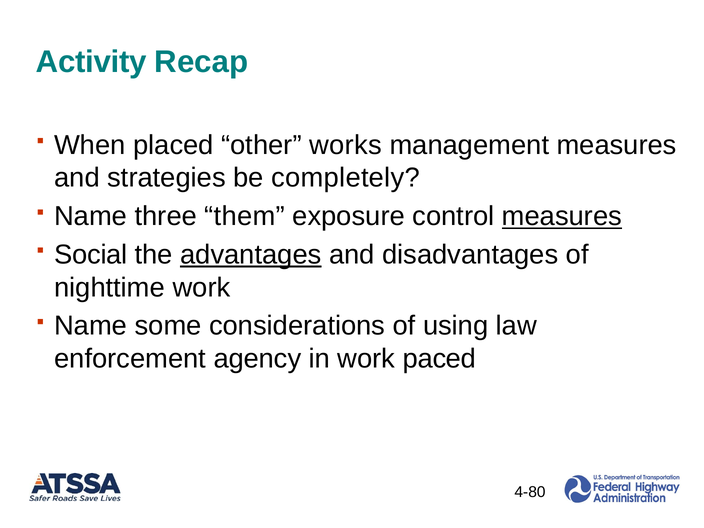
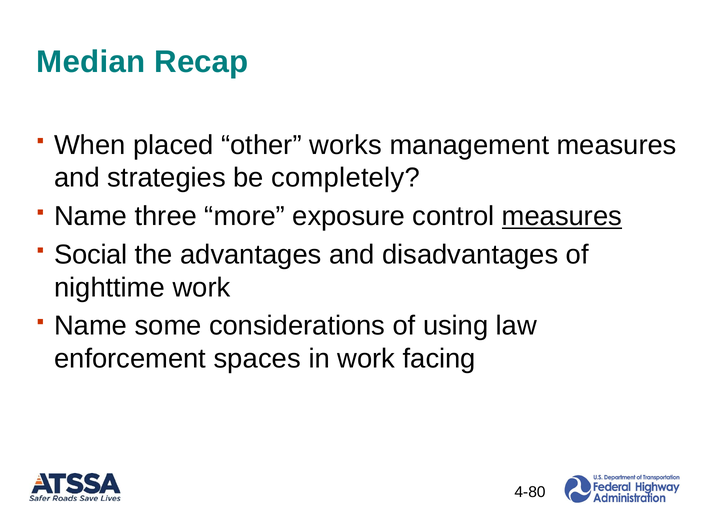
Activity: Activity -> Median (91, 62)
them: them -> more (245, 216)
advantages underline: present -> none (251, 255)
agency: agency -> spaces (257, 359)
paced: paced -> facing (439, 359)
